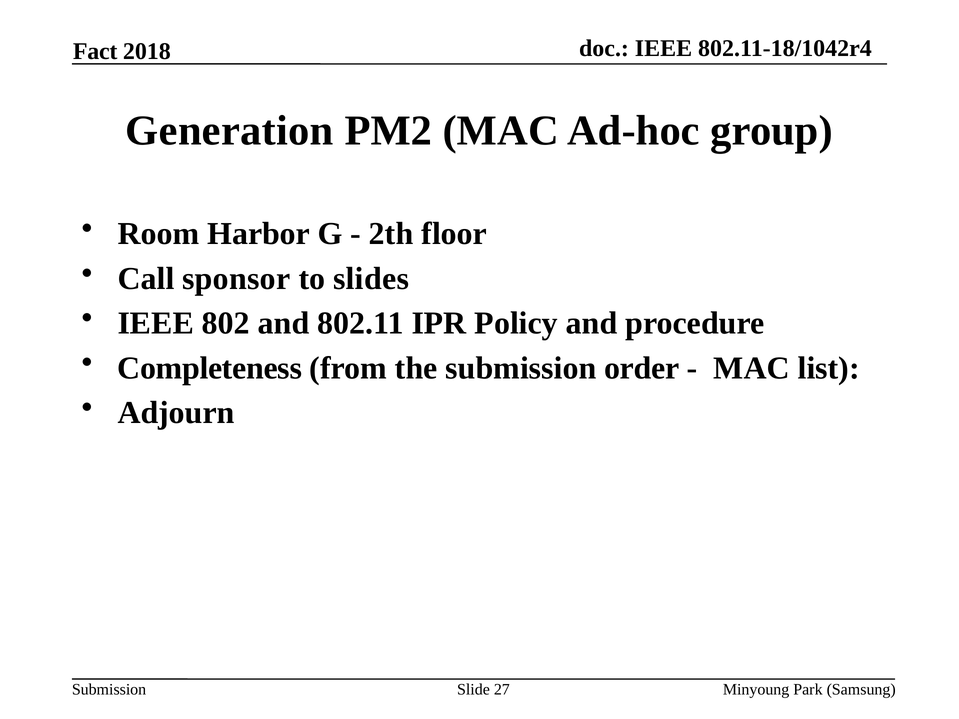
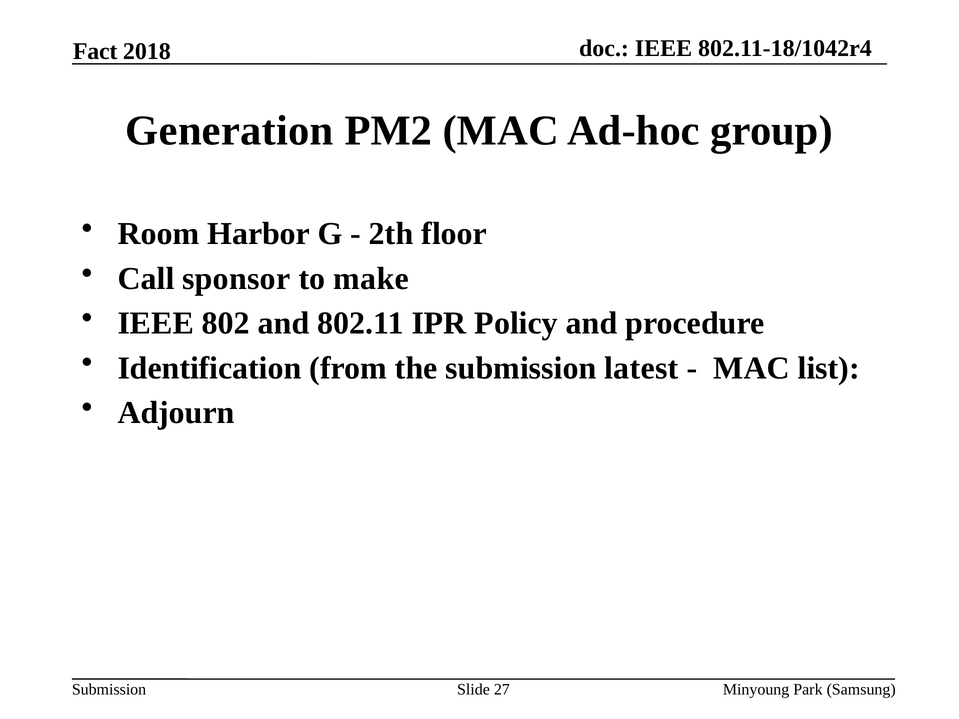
slides: slides -> make (371, 279)
Completeness: Completeness -> Identification (209, 368)
order: order -> latest (641, 368)
